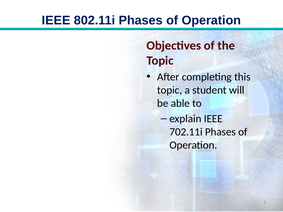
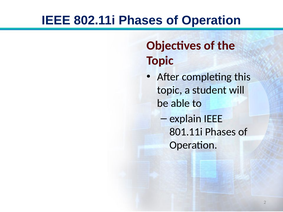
702.11i: 702.11i -> 801.11i (186, 132)
